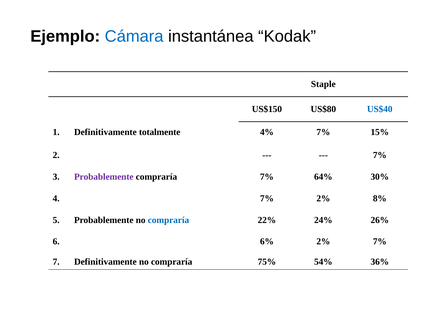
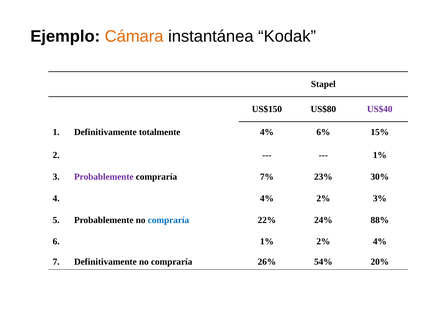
Cámara colour: blue -> orange (134, 36)
Staple: Staple -> Stapel (323, 84)
US$40 colour: blue -> purple (380, 109)
4% 7%: 7% -> 6% (323, 132)
7%: 7% -> 1% (380, 155)
64%: 64% -> 23% (323, 177)
4 7%: 7% -> 4% (267, 198)
8%: 8% -> 3% (380, 198)
26%: 26% -> 88% (380, 220)
6 6%: 6% -> 1% (267, 241)
2% 7%: 7% -> 4% (380, 241)
75%: 75% -> 26% (267, 262)
36%: 36% -> 20% (380, 262)
